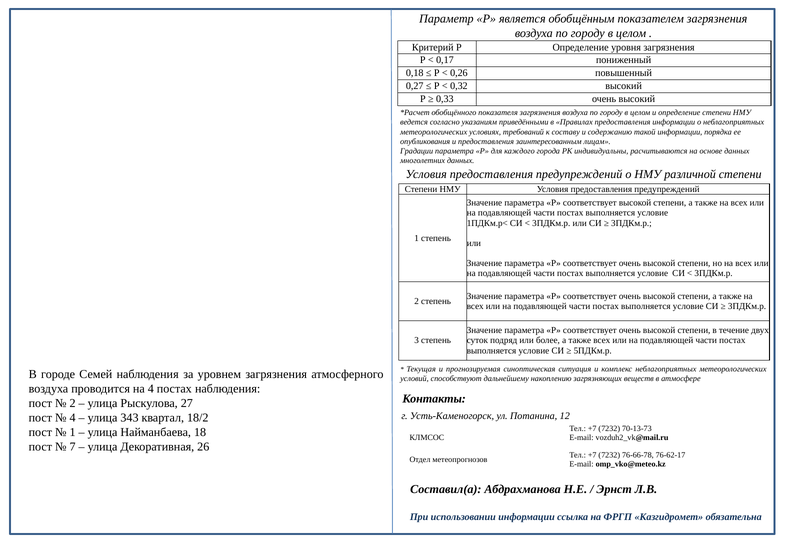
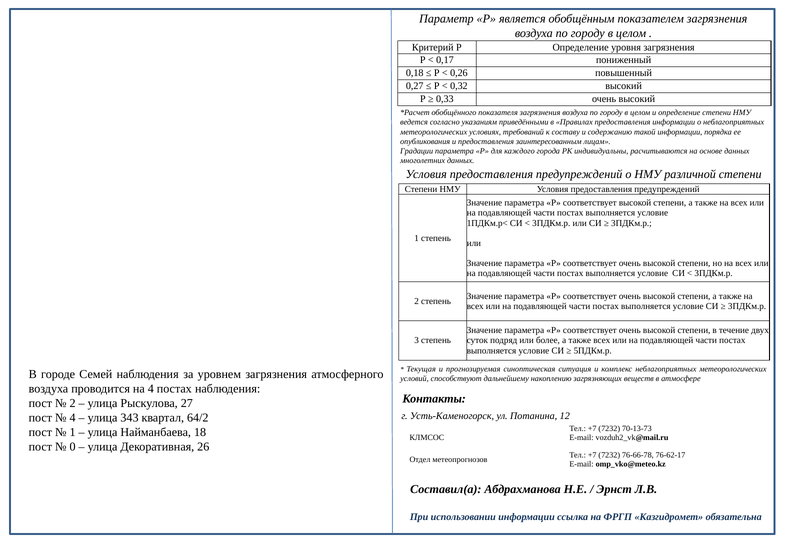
18/2: 18/2 -> 64/2 (198, 418)
7: 7 -> 0 (73, 447)
